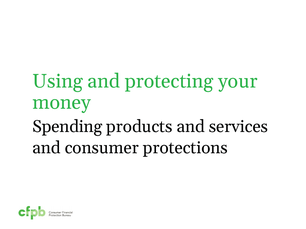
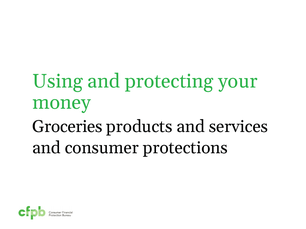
Spending: Spending -> Groceries (67, 127)
